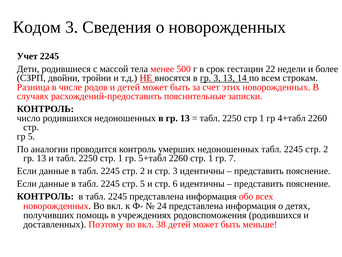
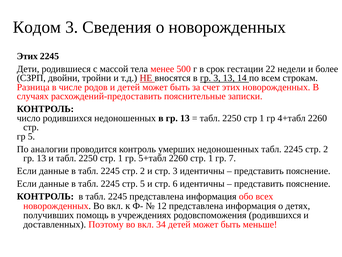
Учет: Учет -> Этих (27, 56)
24: 24 -> 12 (162, 206)
38: 38 -> 34 (161, 224)
